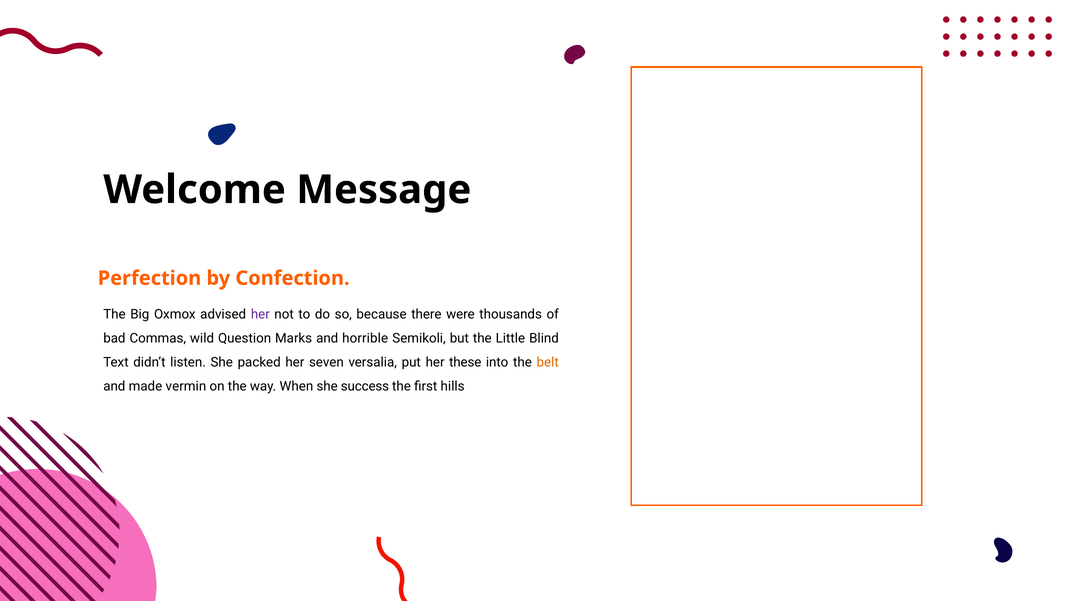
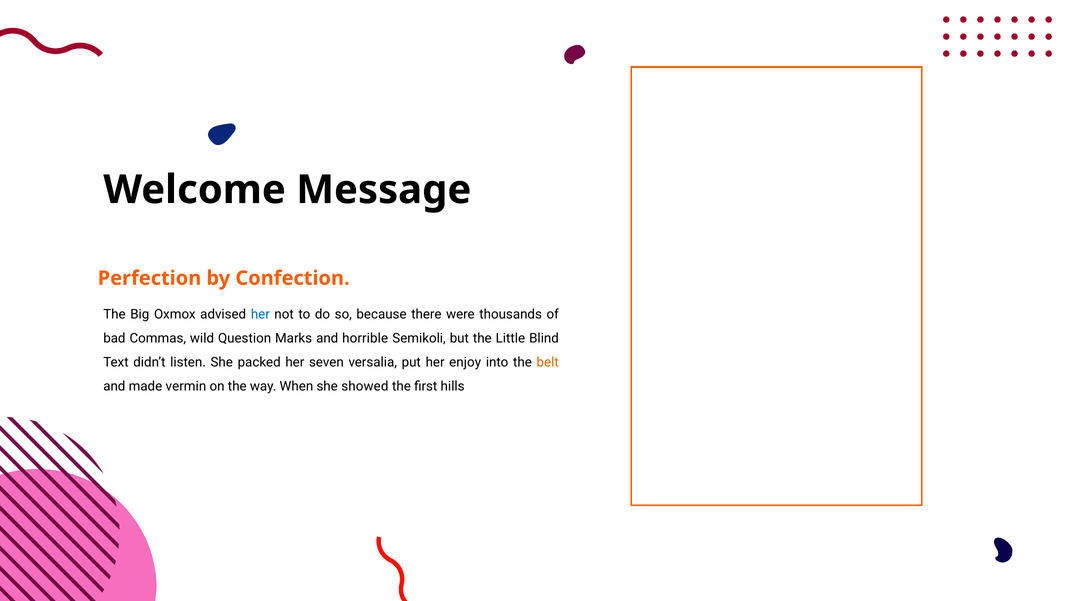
her colour: purple -> blue (260, 314)
these: these -> enjoy (465, 362)
success: success -> showed (365, 386)
